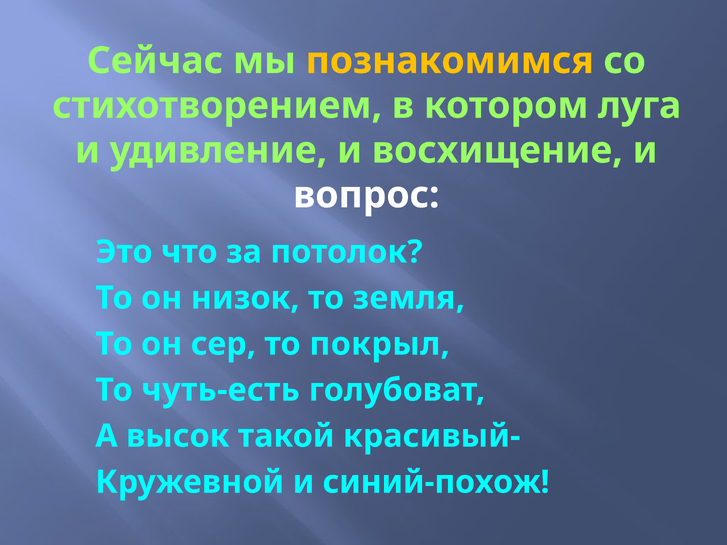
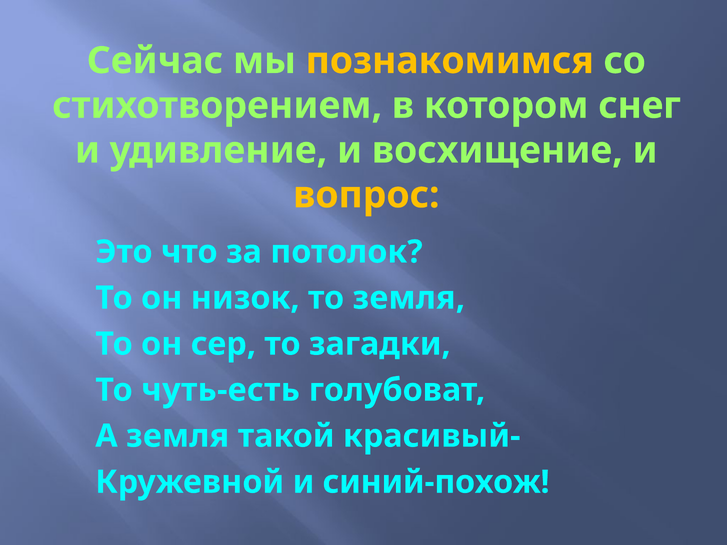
луга: луга -> снег (640, 106)
вопрос colour: white -> yellow (366, 195)
покрыл: покрыл -> загадки (380, 344)
А высок: высок -> земля (178, 436)
